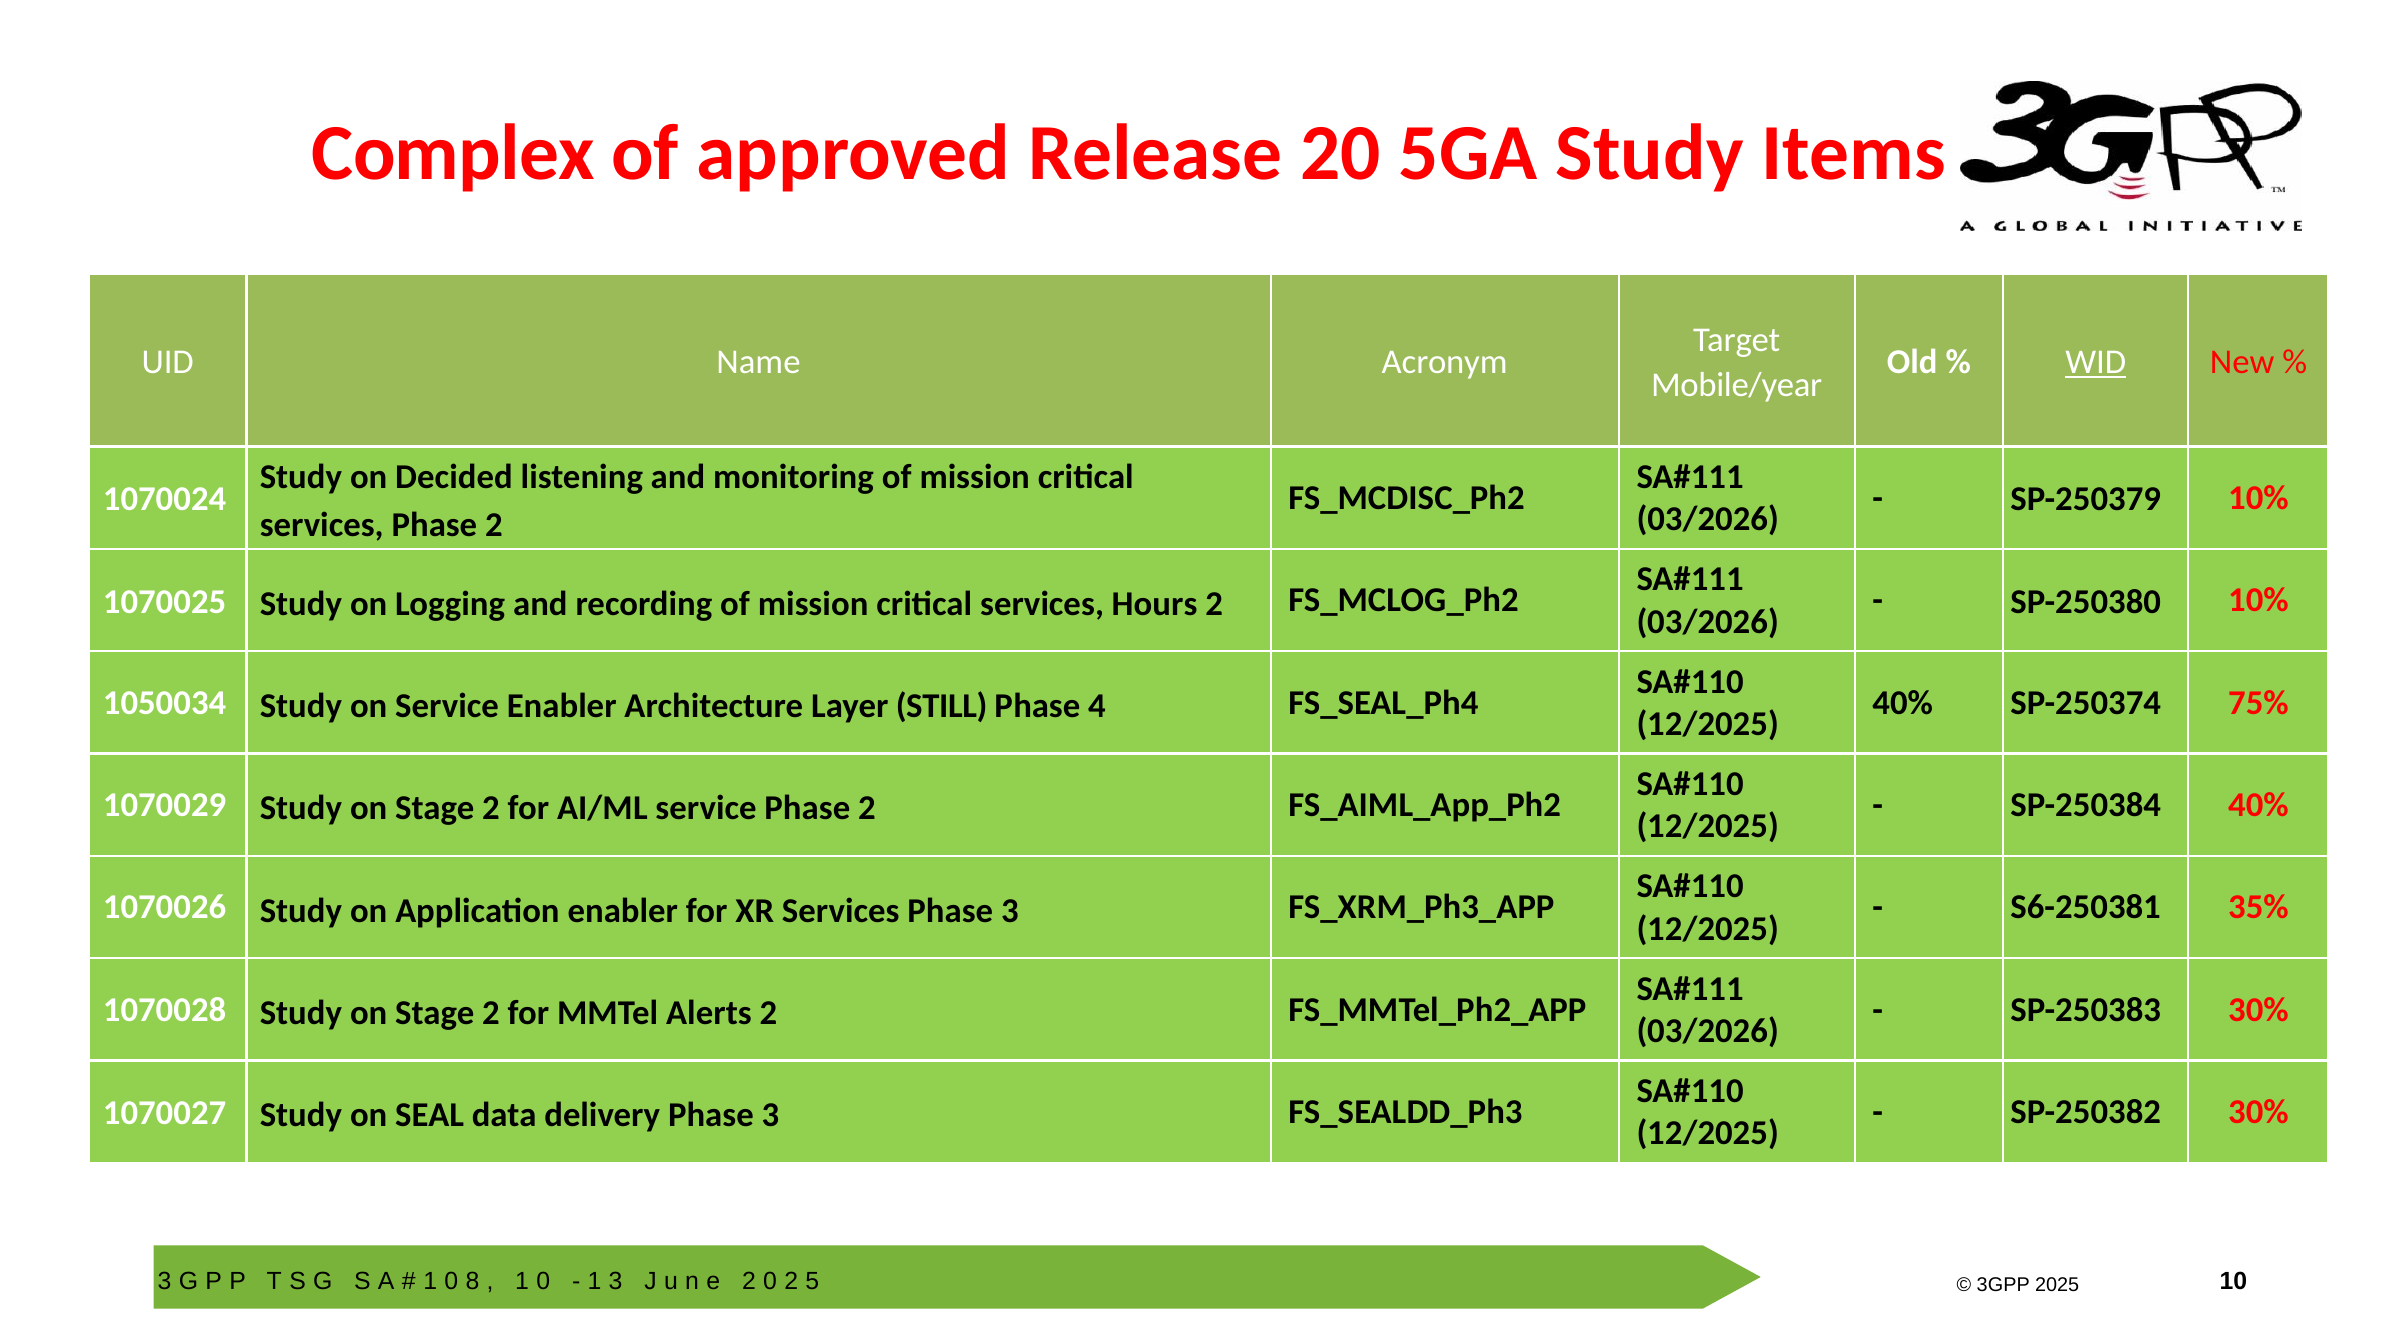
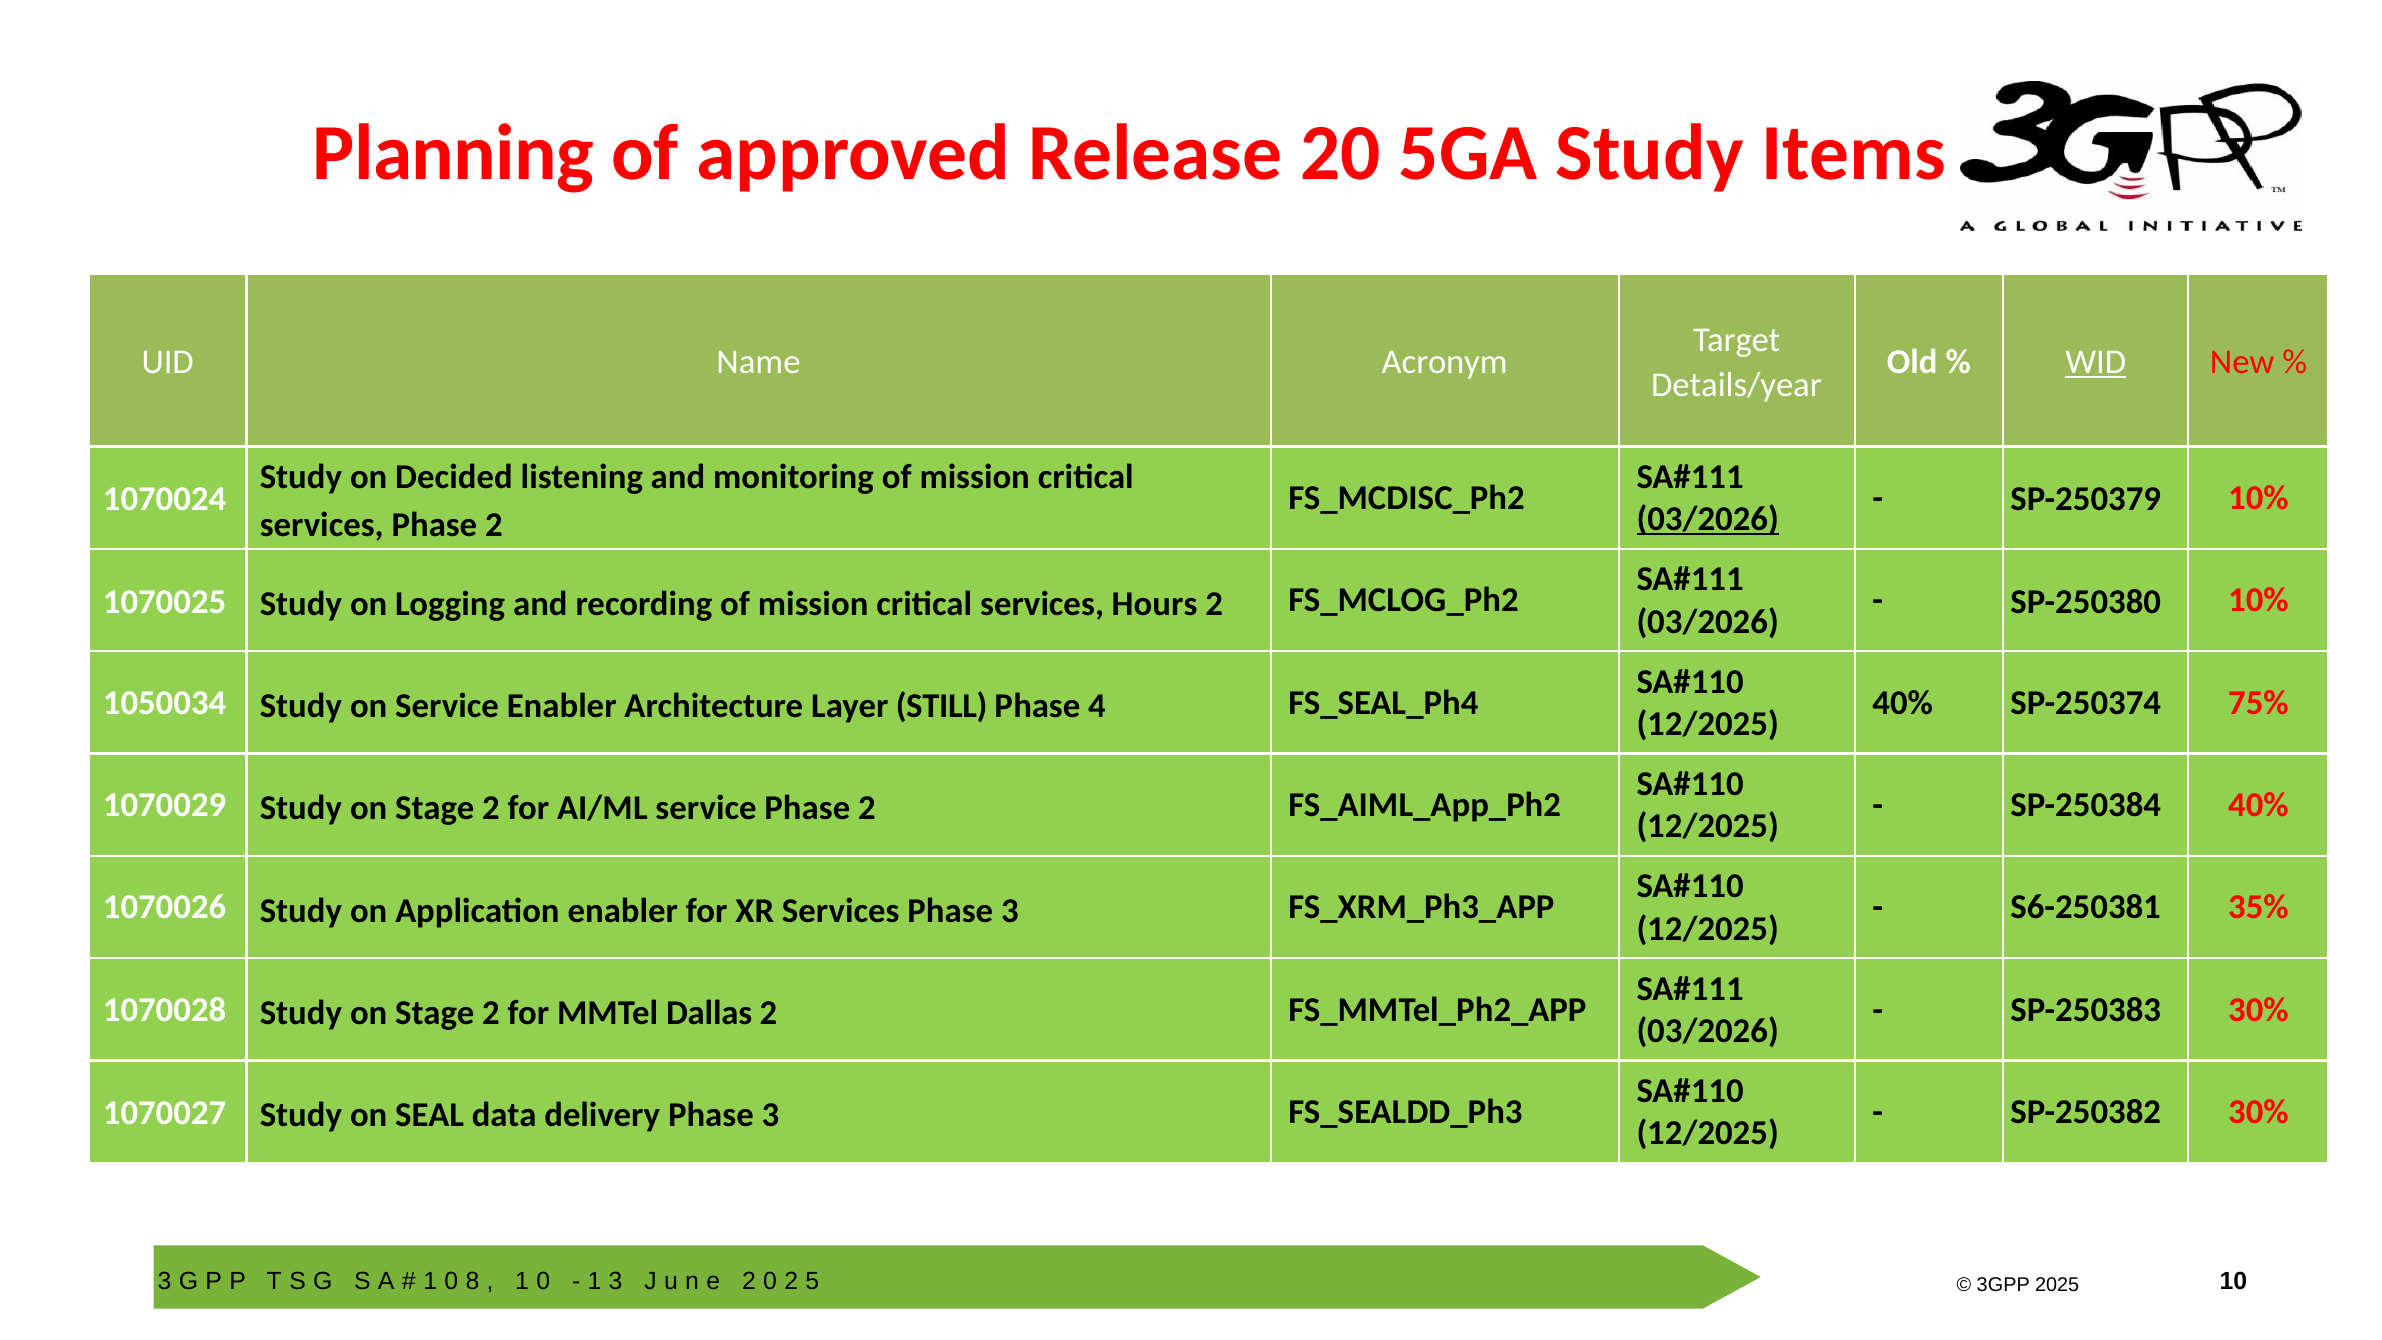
Complex: Complex -> Planning (453, 153)
Mobile/year: Mobile/year -> Details/year (1737, 385)
03/2026 underline: none -> present (1708, 519)
Alerts: Alerts -> Dallas (709, 1013)
